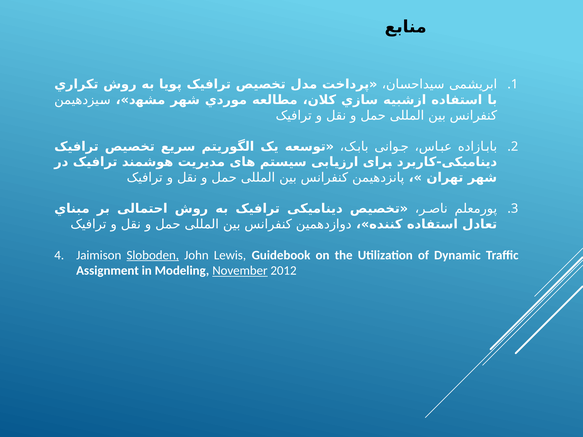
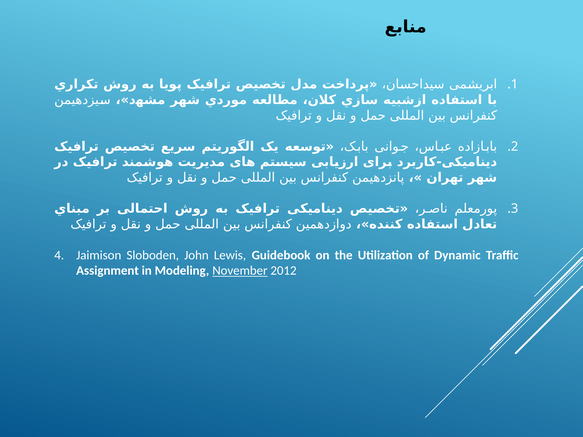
Sloboden underline: present -> none (153, 255)
